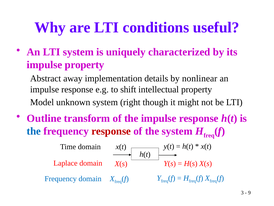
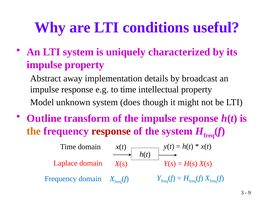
nonlinear: nonlinear -> broadcast (200, 78)
to shift: shift -> time (128, 89)
right: right -> does (130, 102)
the colour: blue -> orange (34, 131)
